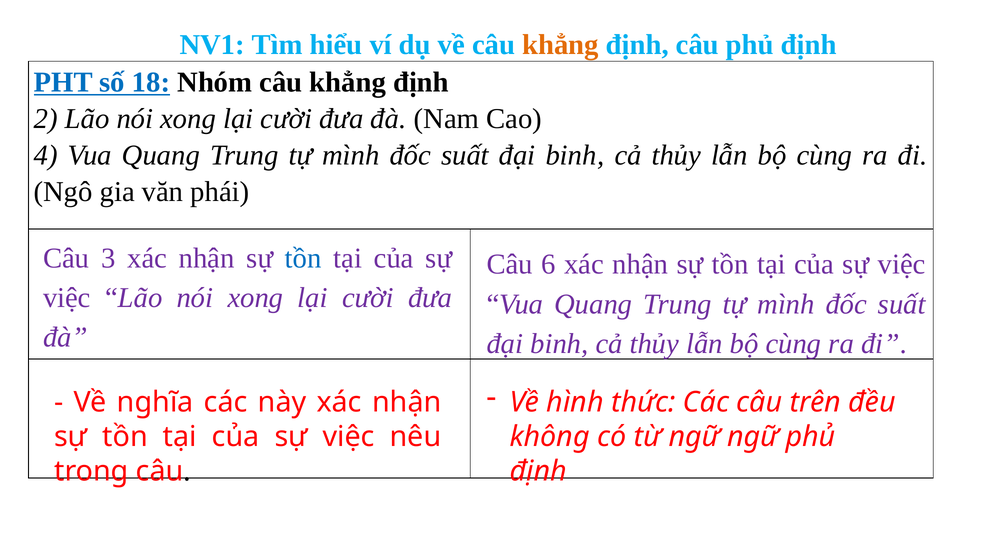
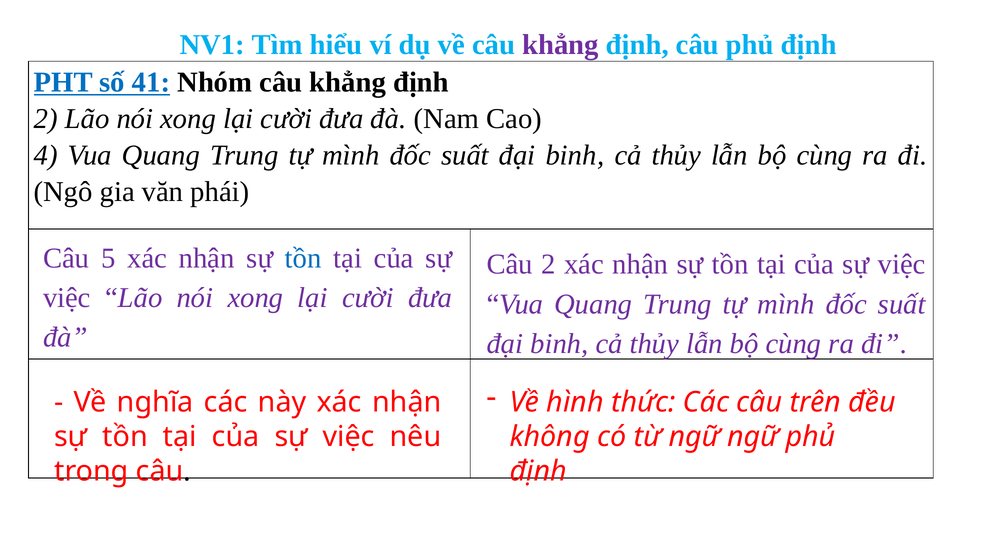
khẳng colour: orange -> purple (560, 45)
18: 18 -> 41 (151, 82)
3: 3 -> 5 (108, 258)
Câu 6: 6 -> 2 (548, 264)
